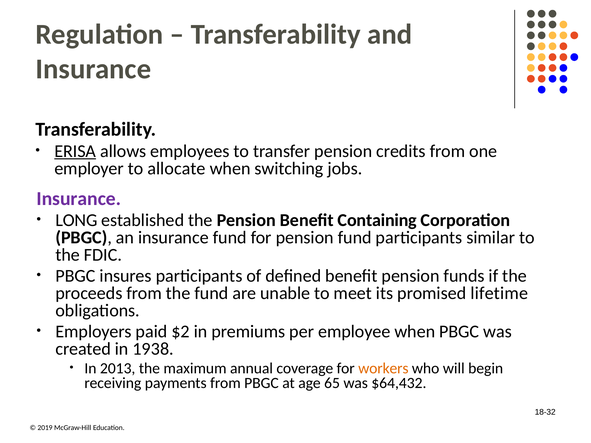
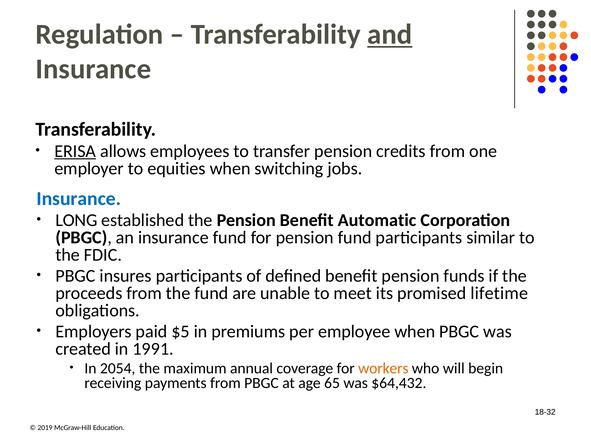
and underline: none -> present (390, 35)
allocate: allocate -> equities (177, 169)
Insurance colour: purple -> blue (79, 199)
Containing: Containing -> Automatic (377, 220)
$2: $2 -> $5 (180, 332)
38: 38 -> 91 (162, 349)
2013: 2013 -> 2054 (118, 368)
